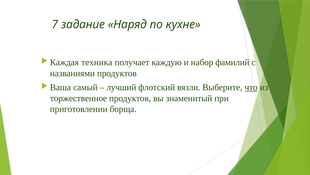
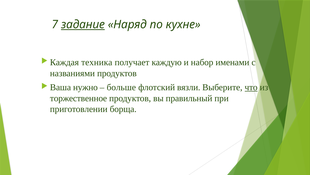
задание underline: none -> present (83, 24)
фамилий: фамилий -> именами (232, 62)
самый: самый -> нужно (85, 87)
лучший: лучший -> больше (121, 87)
знаменитый: знаменитый -> правильный (189, 98)
